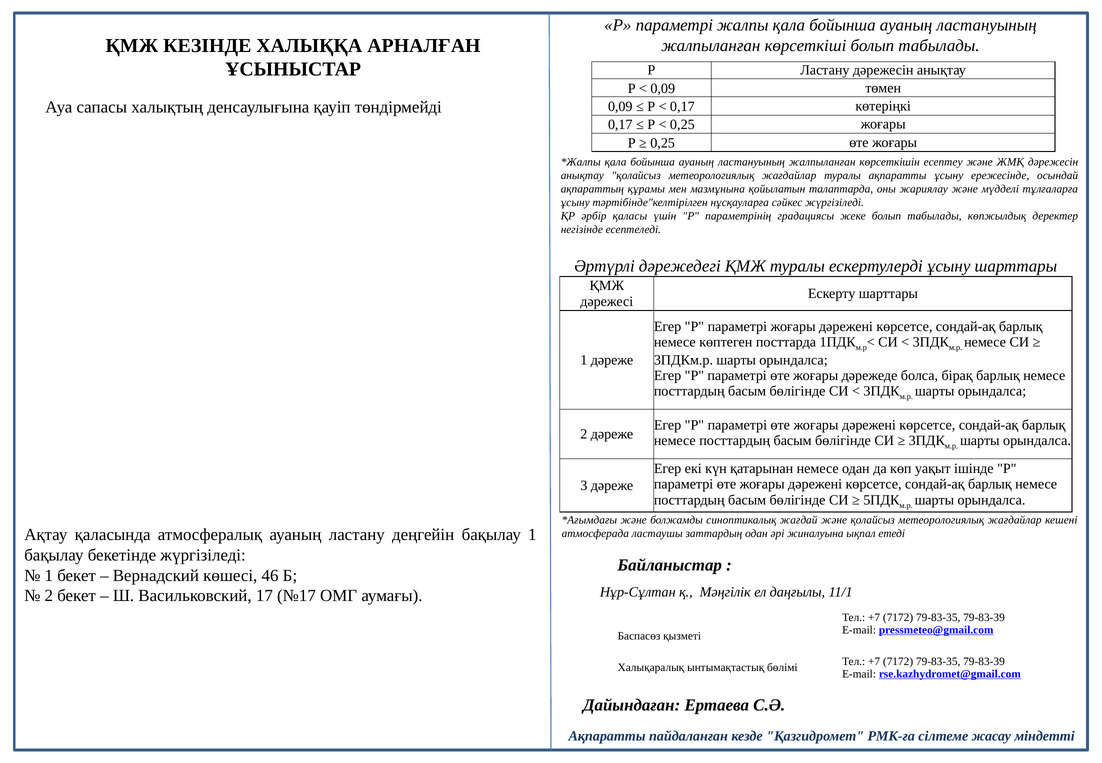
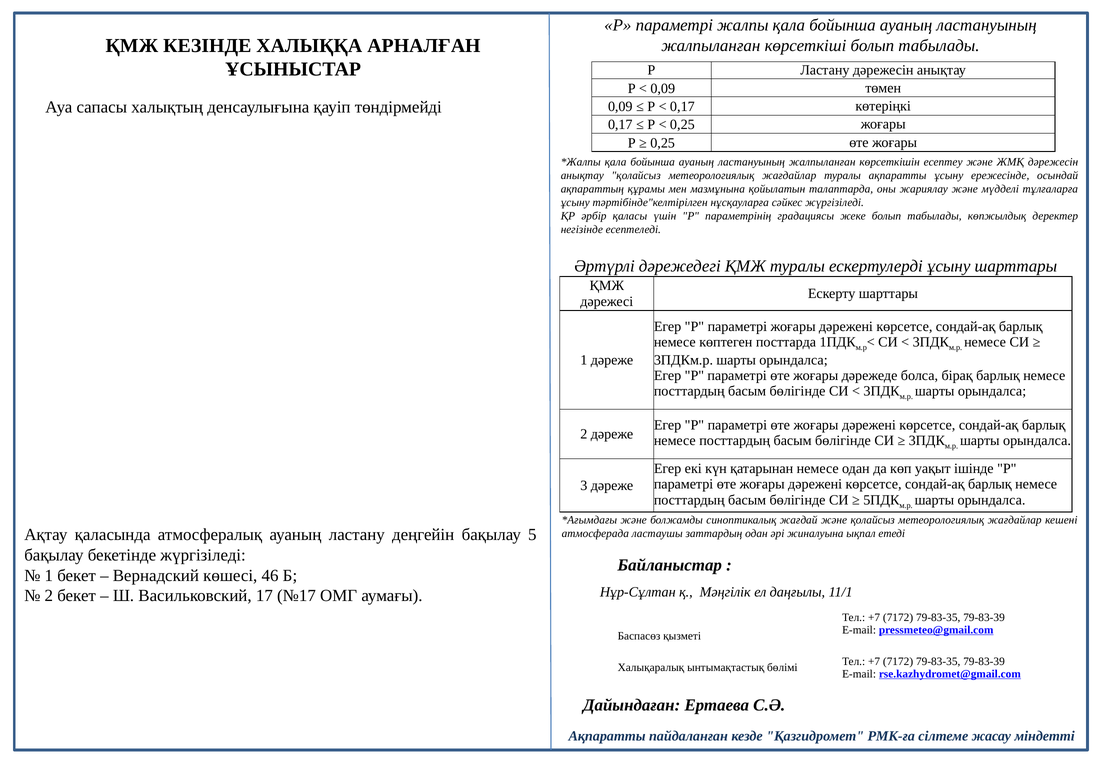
бақылау 1: 1 -> 5 (532, 535)
